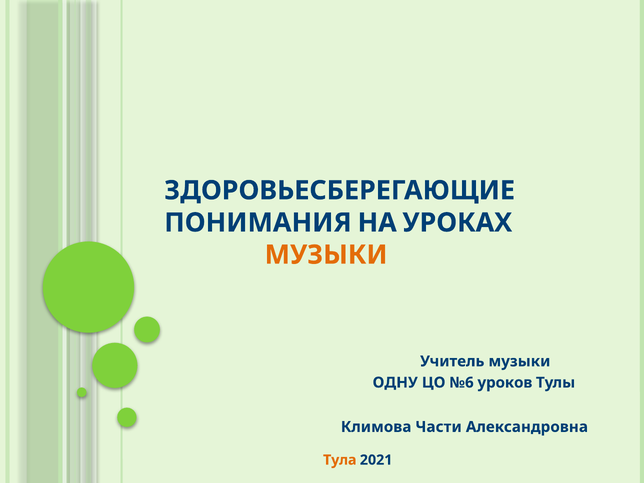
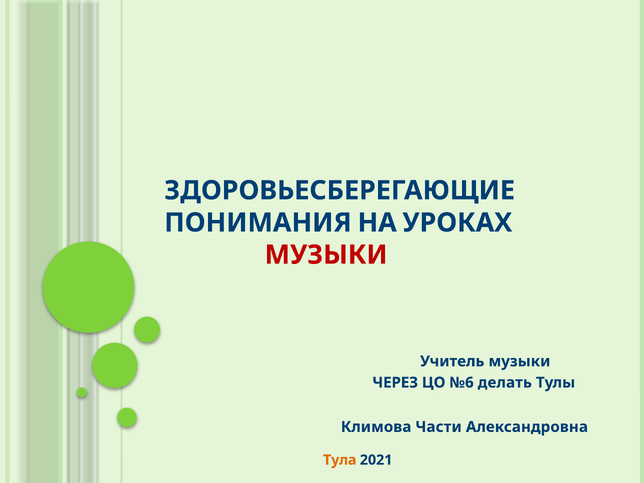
МУЗЫКИ colour: orange -> red (326, 255)
ОДНУ: ОДНУ -> ЧЕРЕЗ (395, 383)
уроков: уроков -> делать (505, 383)
